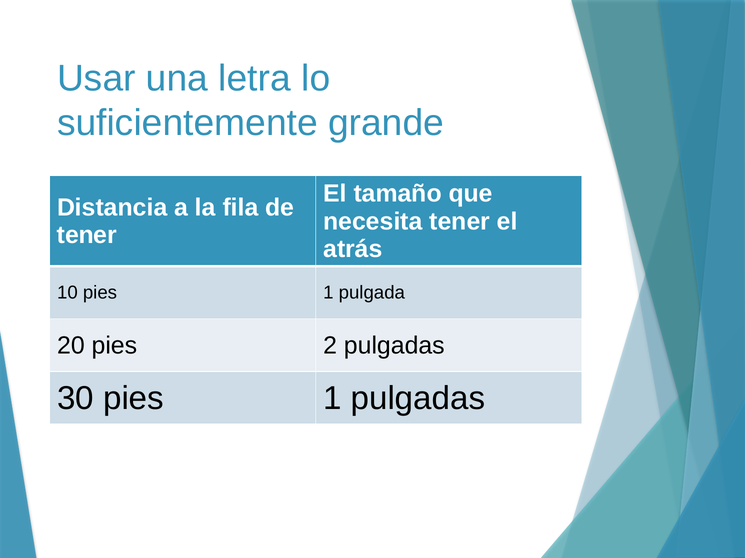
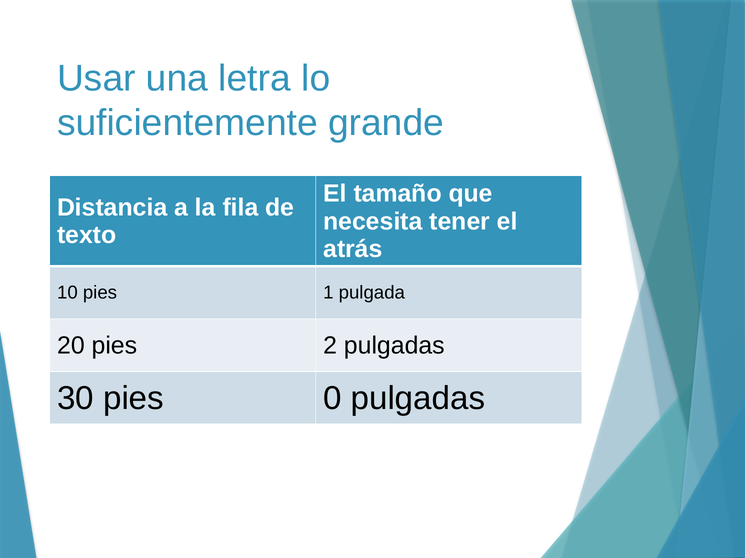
tener: tener -> texto (87, 236)
30 pies 1: 1 -> 0 (332, 399)
